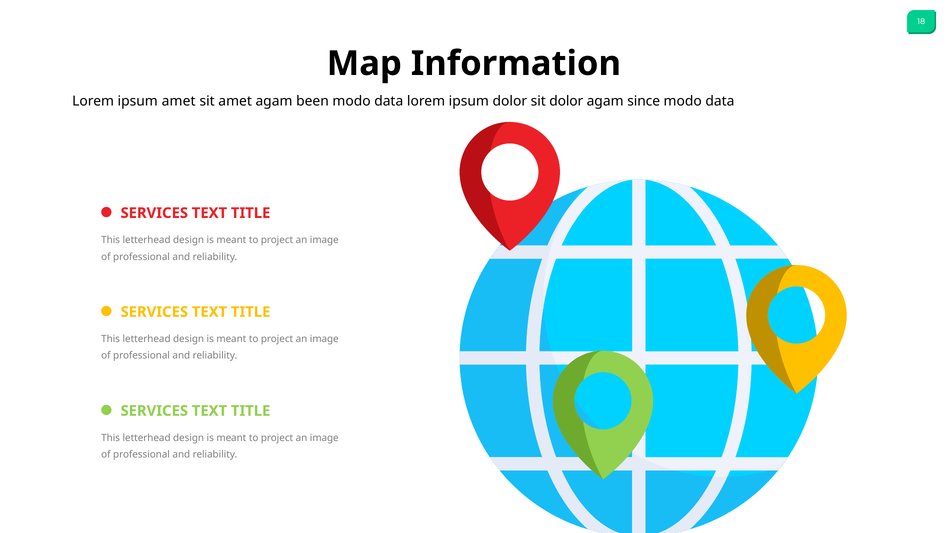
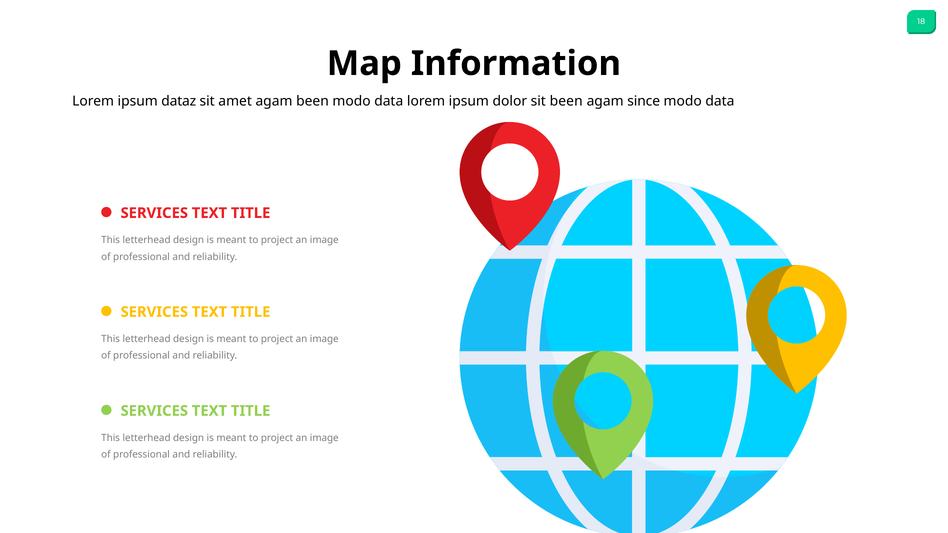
ipsum amet: amet -> dataz (179, 101)
sit dolor: dolor -> been (566, 101)
